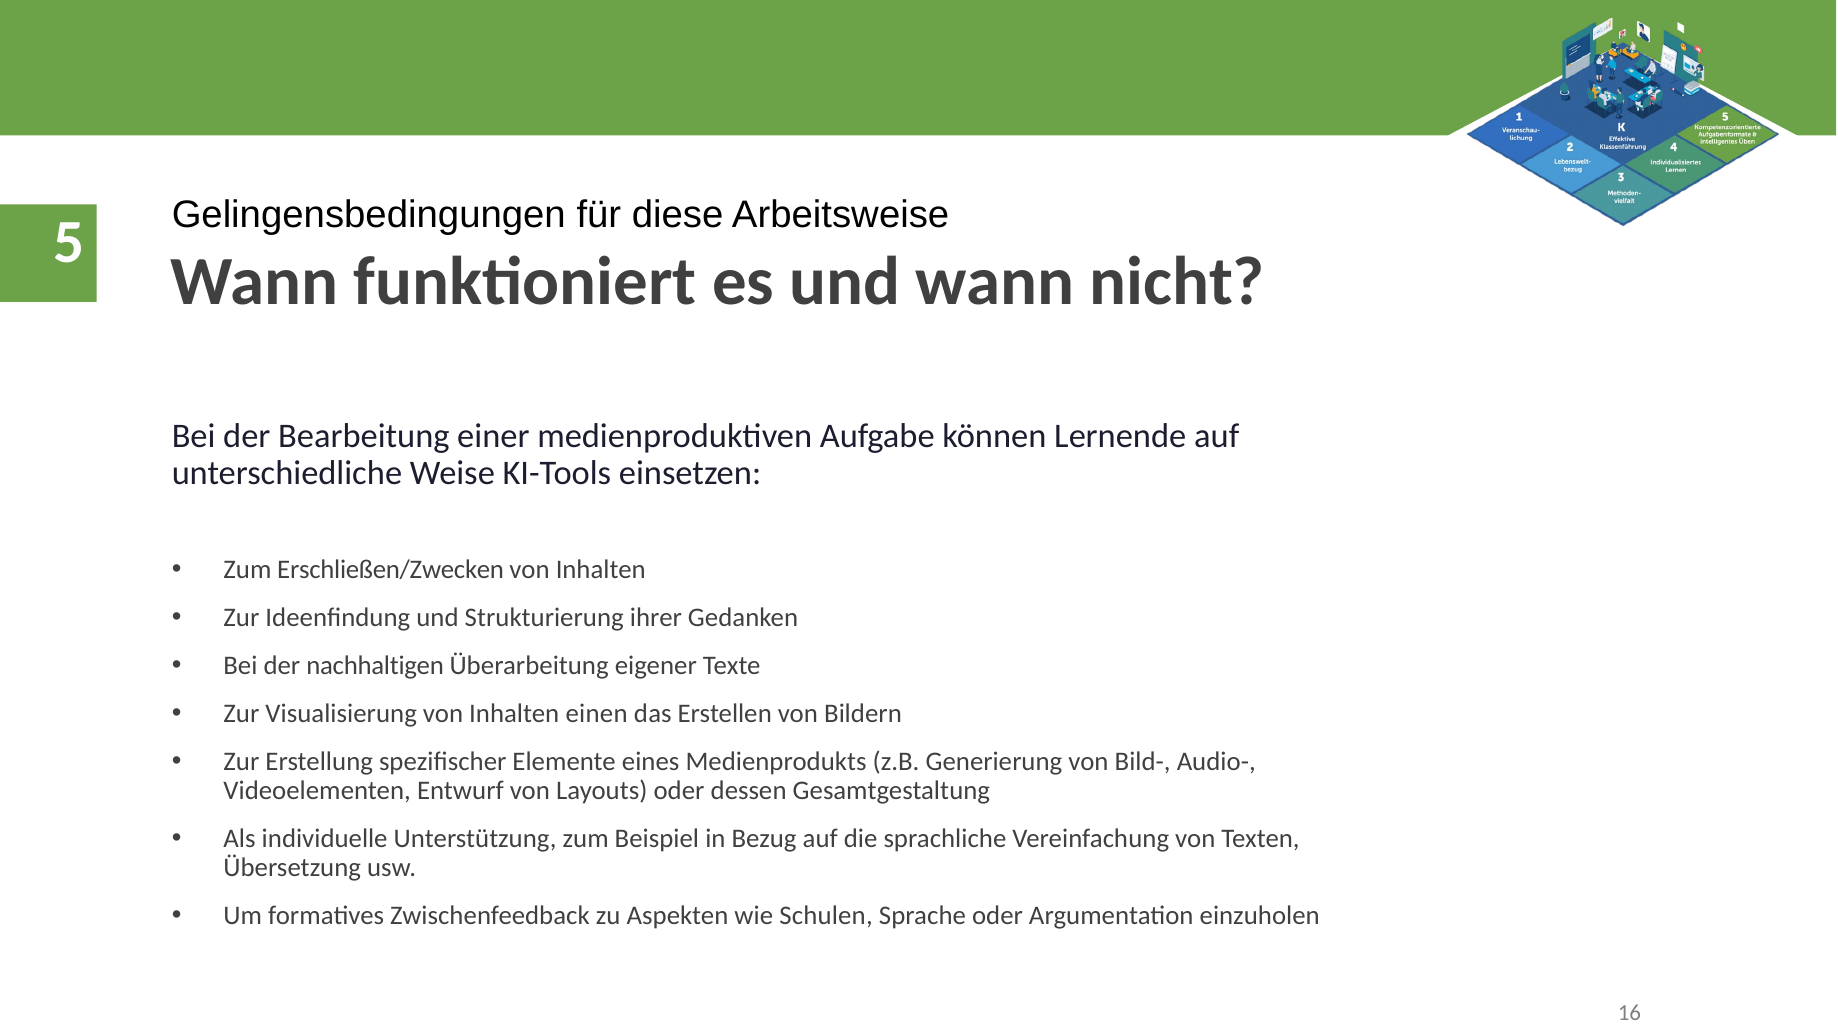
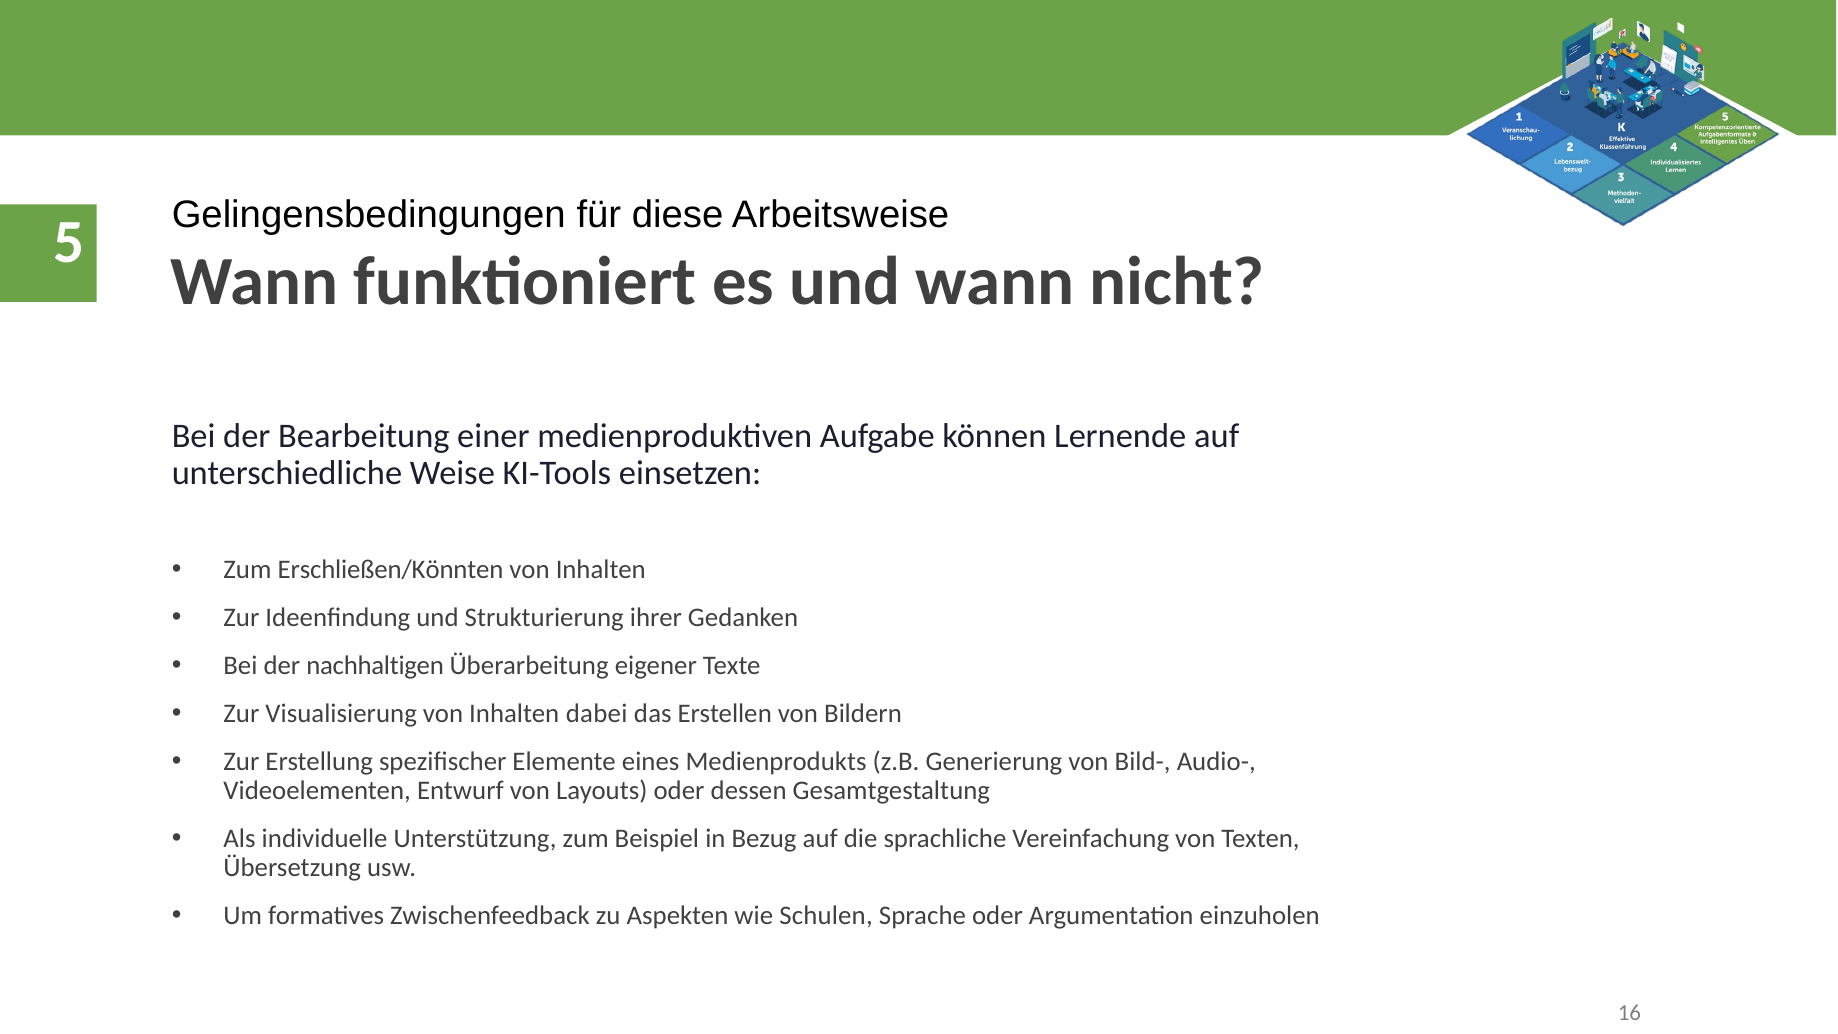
Erschließen/Zwecken: Erschließen/Zwecken -> Erschließen/Könnten (391, 569)
einen: einen -> dabei (597, 714)
